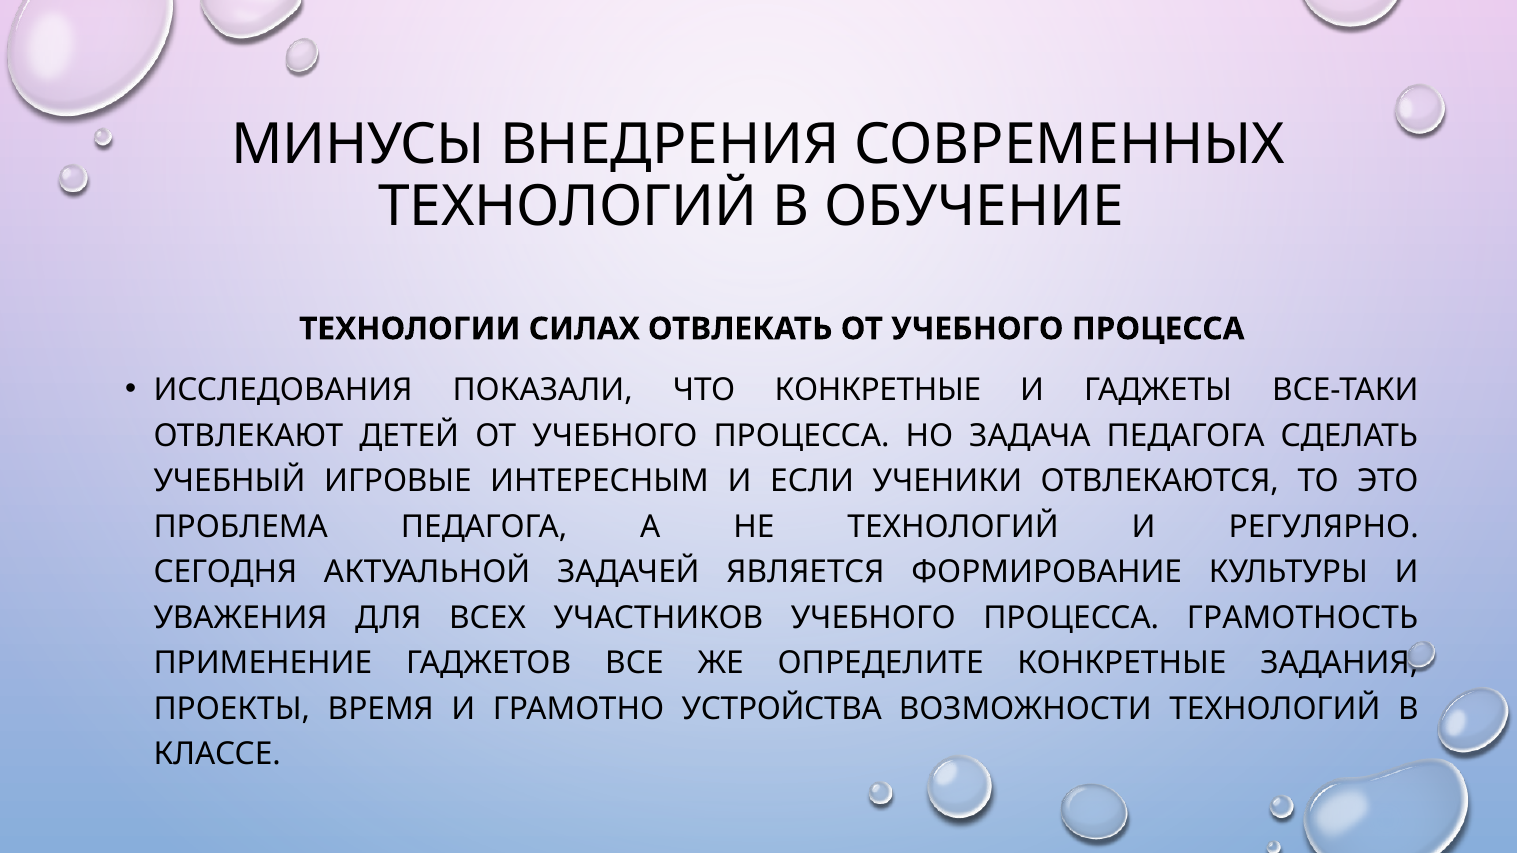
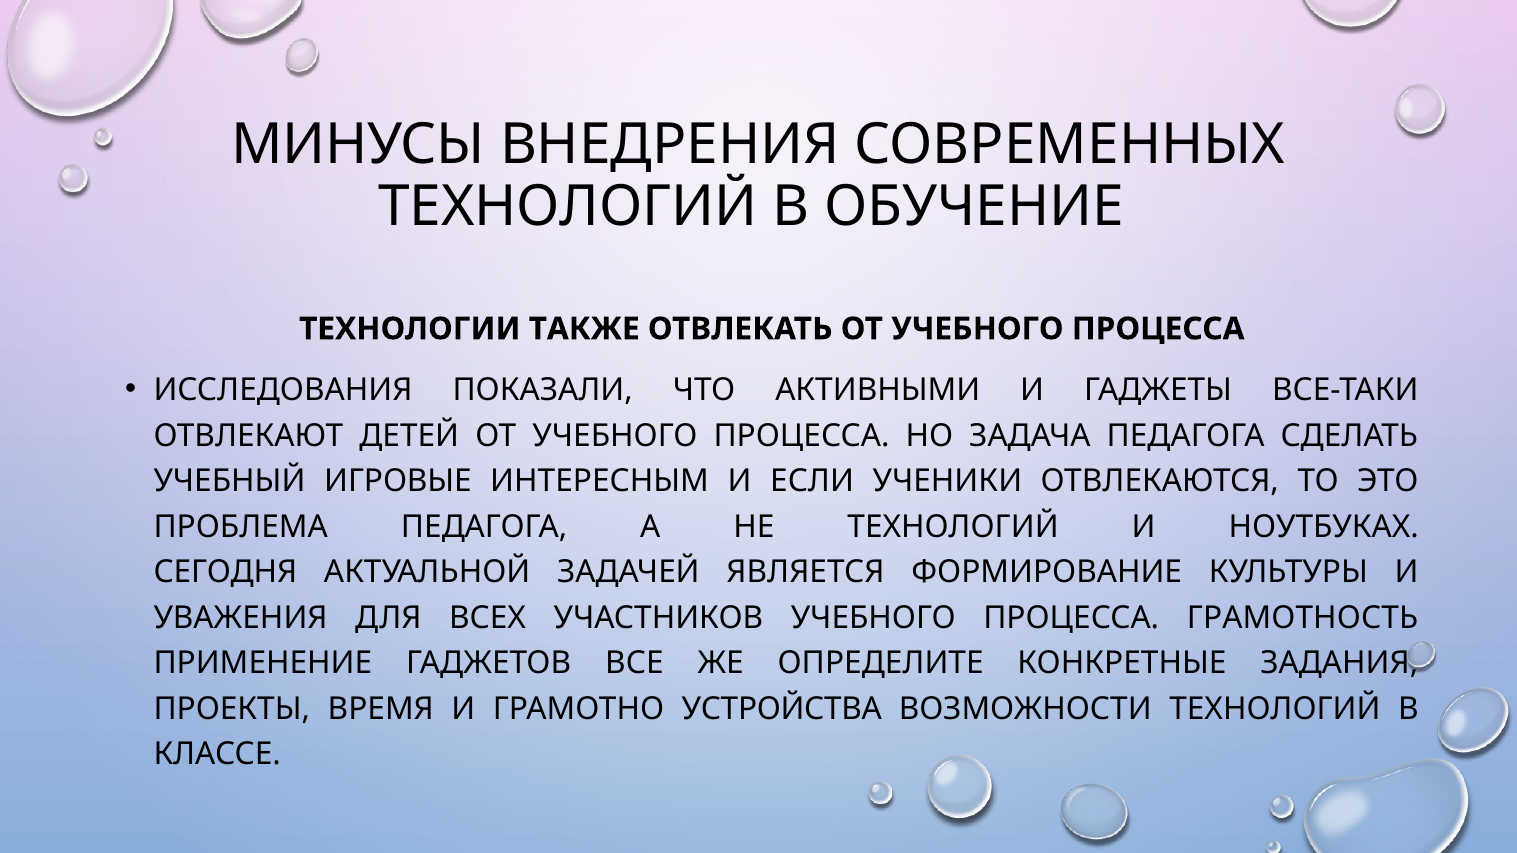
СИЛАХ: СИЛАХ -> ТАКЖЕ (584, 329)
ЧТО КОНКРЕТНЫЕ: КОНКРЕТНЫЕ -> АКТИВНЫМИ (878, 390)
РЕГУЛЯРНО: РЕГУЛЯРНО -> НОУТБУКАХ (1324, 527)
